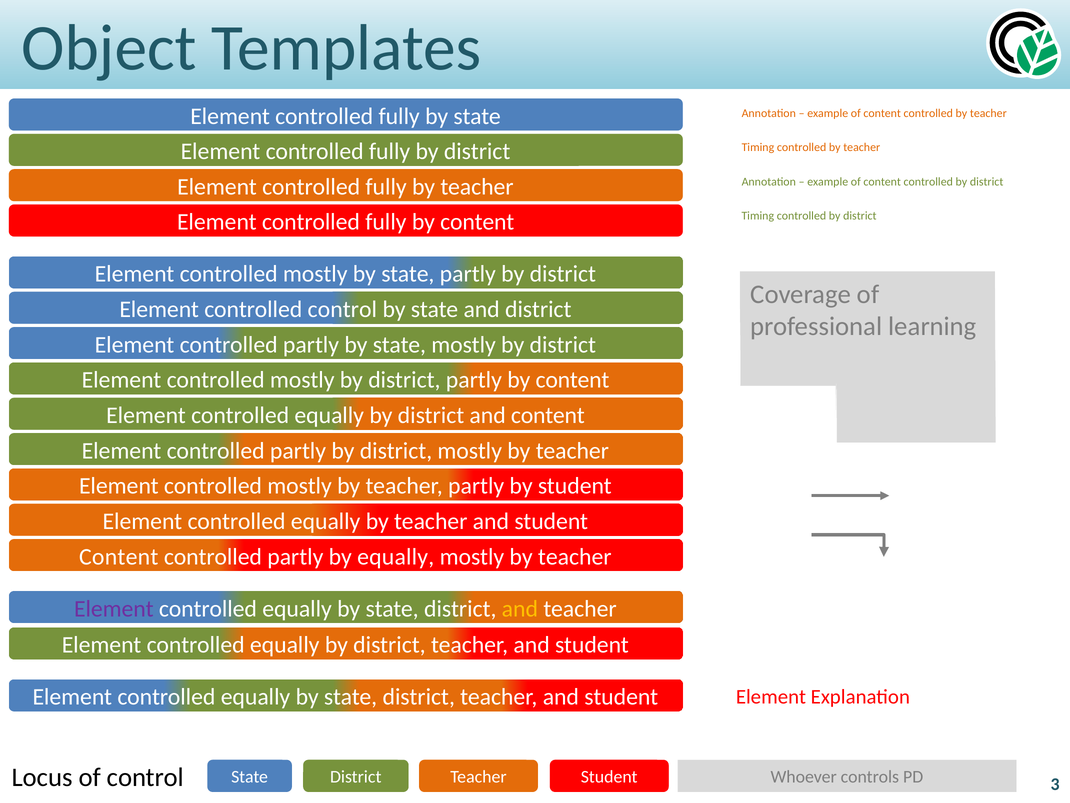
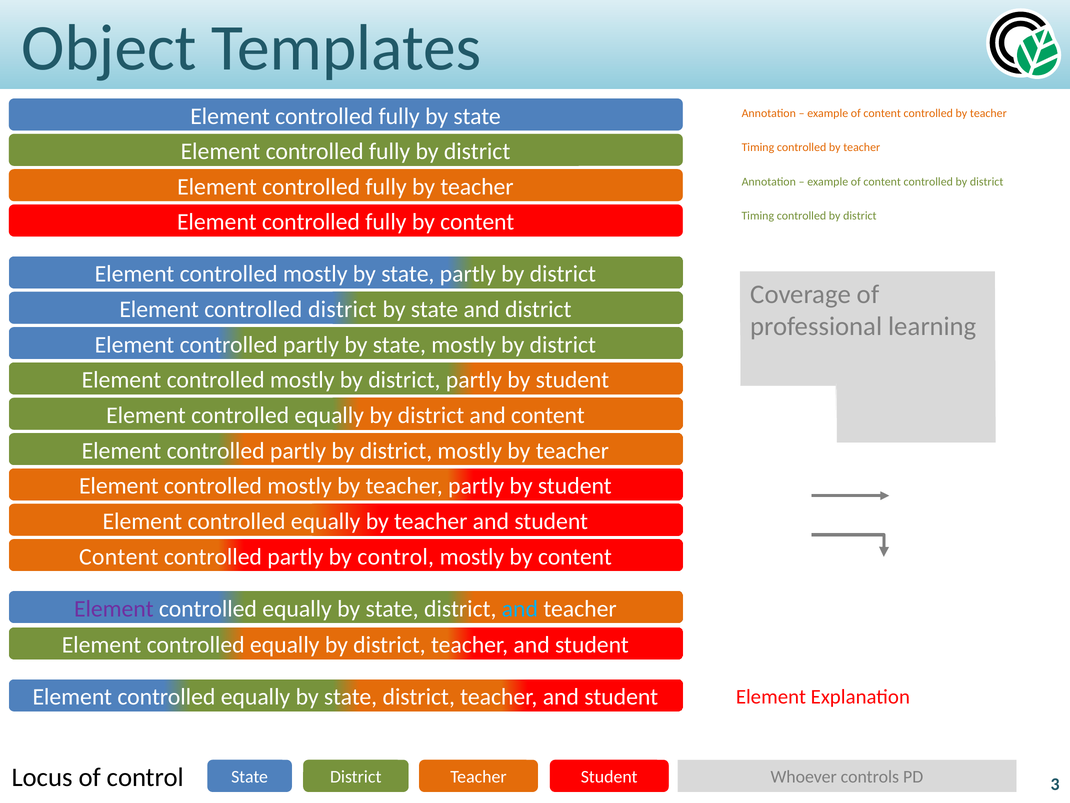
controlled control: control -> district (342, 309)
district partly by content: content -> student (572, 380)
by equally: equally -> control (396, 556)
teacher: teacher -> content (575, 556)
and colour: yellow -> light blue (520, 608)
